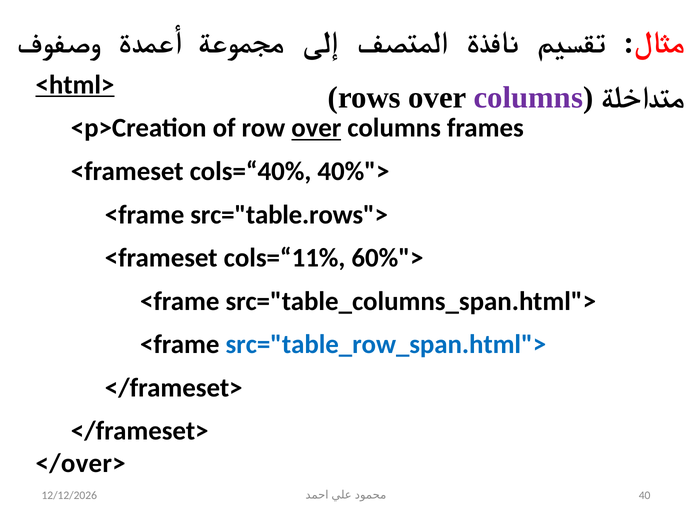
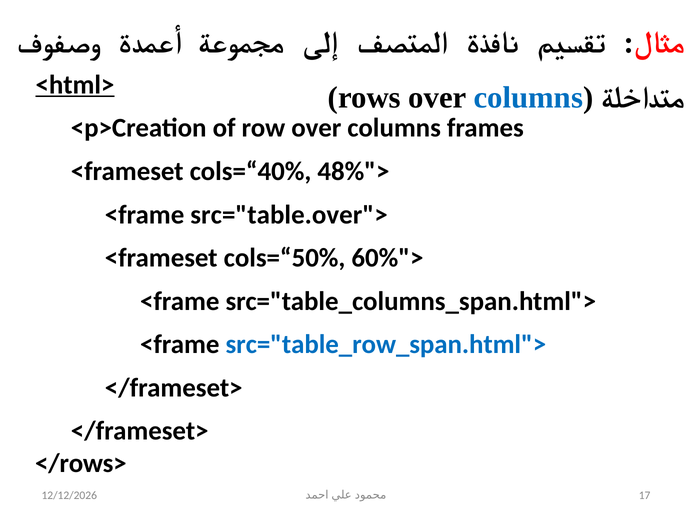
columns colour: purple -> blue (528, 98)
over underline: present -> none (316, 128)
40%">: 40%"> -> 48%"> (353, 171)
src="table.rows">: src="table.rows"> -> src="table.over"> (289, 215)
cols=“11%: cols=“11% -> cols=“50% (285, 258)
</over>: </over> -> </rows> (81, 463)
40: 40 -> 17 (645, 496)
